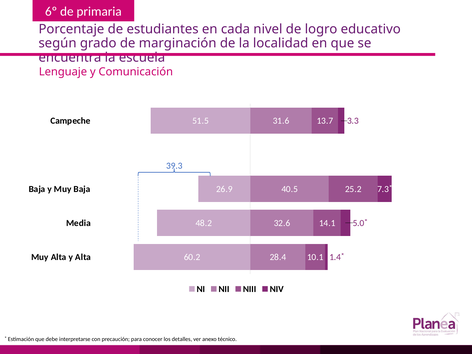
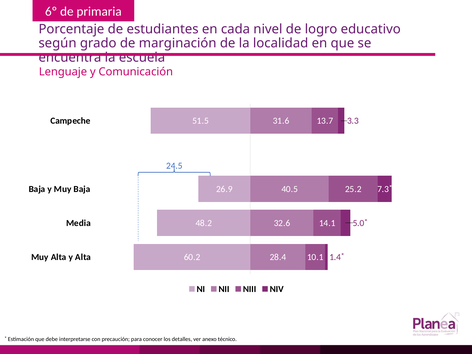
39.3: 39.3 -> 24.5 (174, 166)
